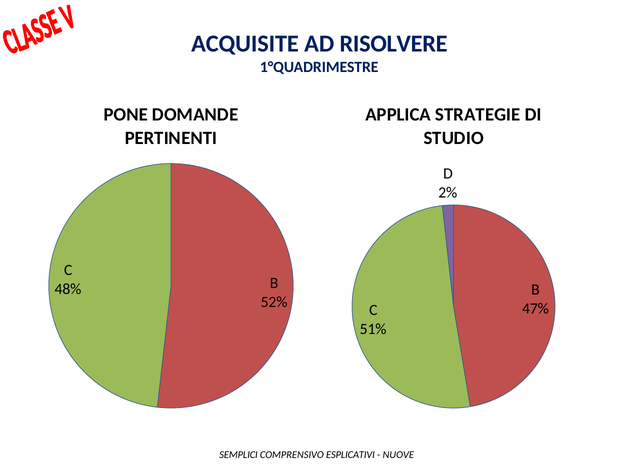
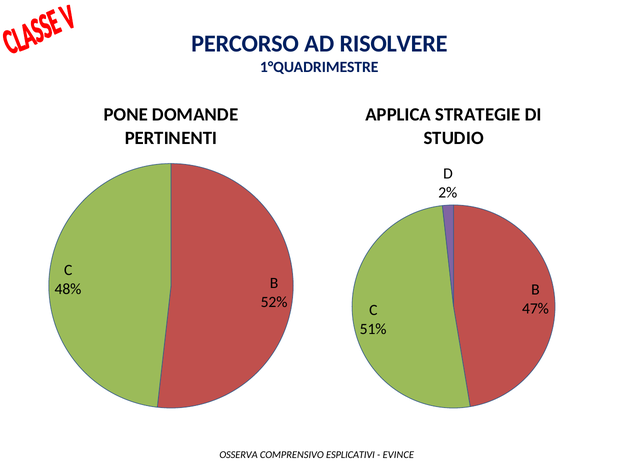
ACQUISITE: ACQUISITE -> PERCORSO (245, 44)
SEMPLICI: SEMPLICI -> OSSERVA (239, 454)
NUOVE: NUOVE -> EVINCE (398, 454)
